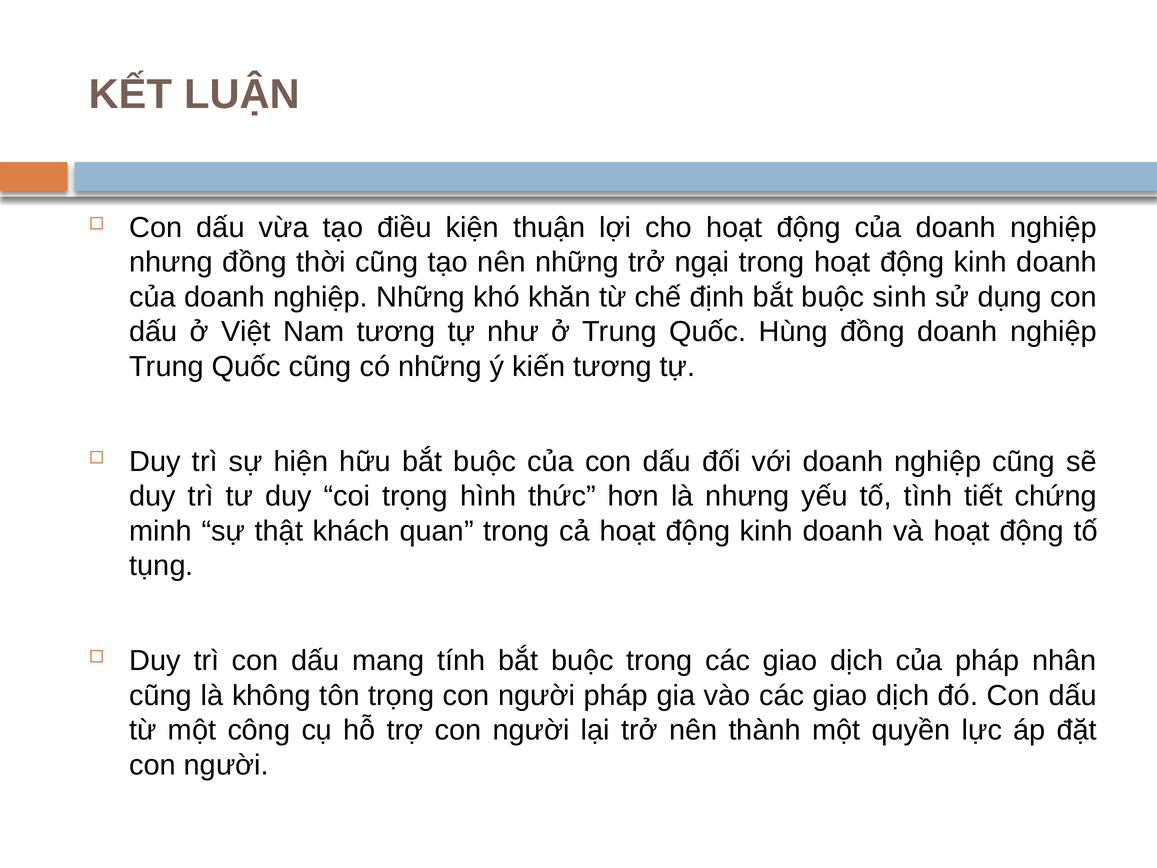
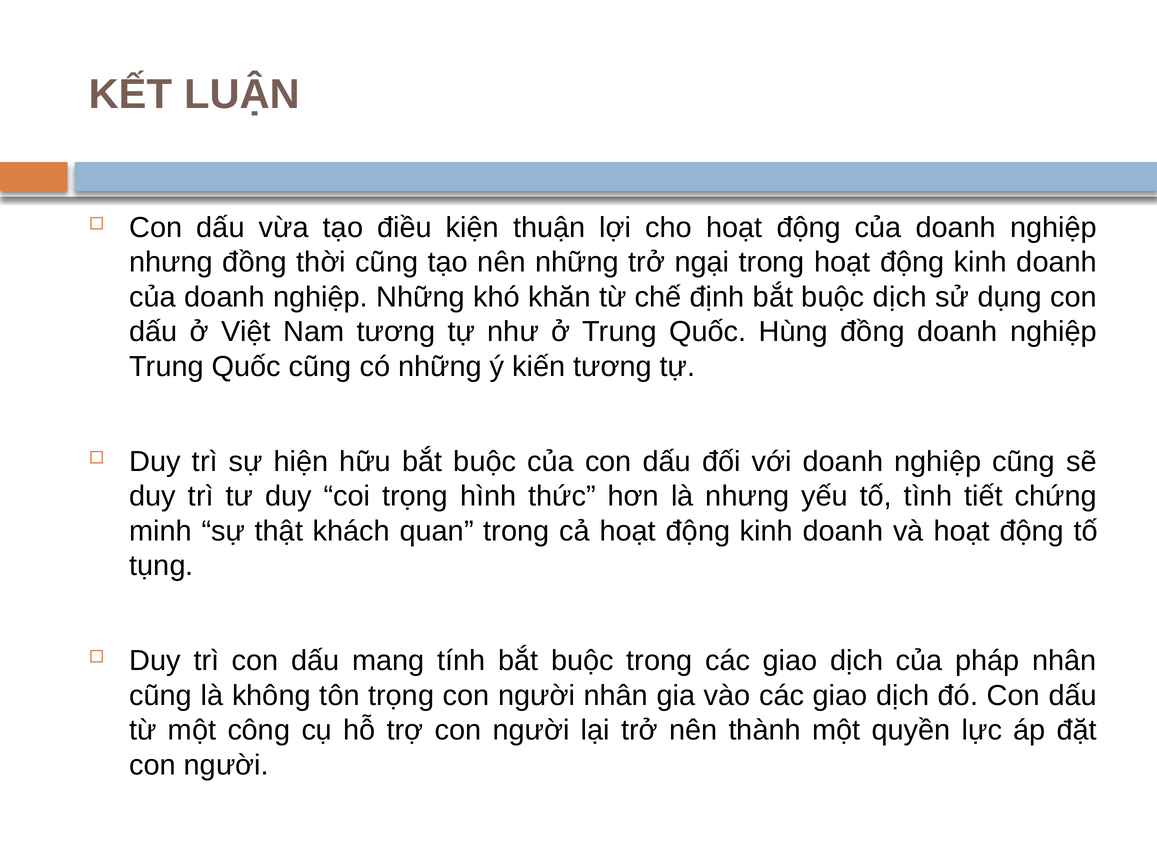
buộc sinh: sinh -> dịch (900, 297)
người pháp: pháp -> nhân (616, 695)
